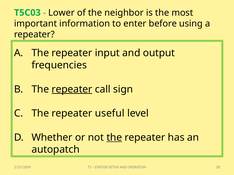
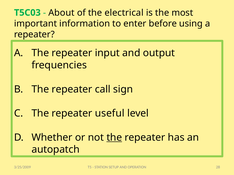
Lower: Lower -> About (61, 13)
neighbor: neighbor -> electrical (124, 13)
repeater underline: present -> none (72, 89)
